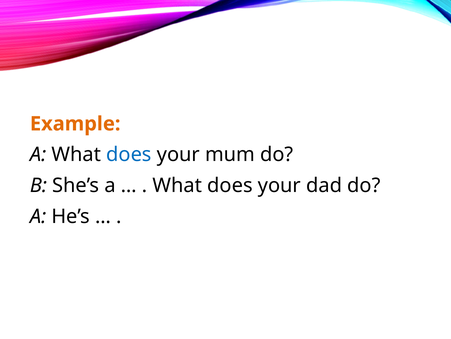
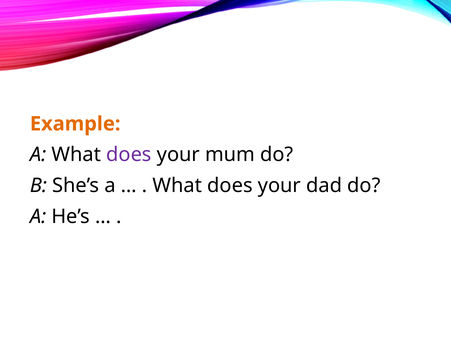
does colour: blue -> purple (129, 154)
